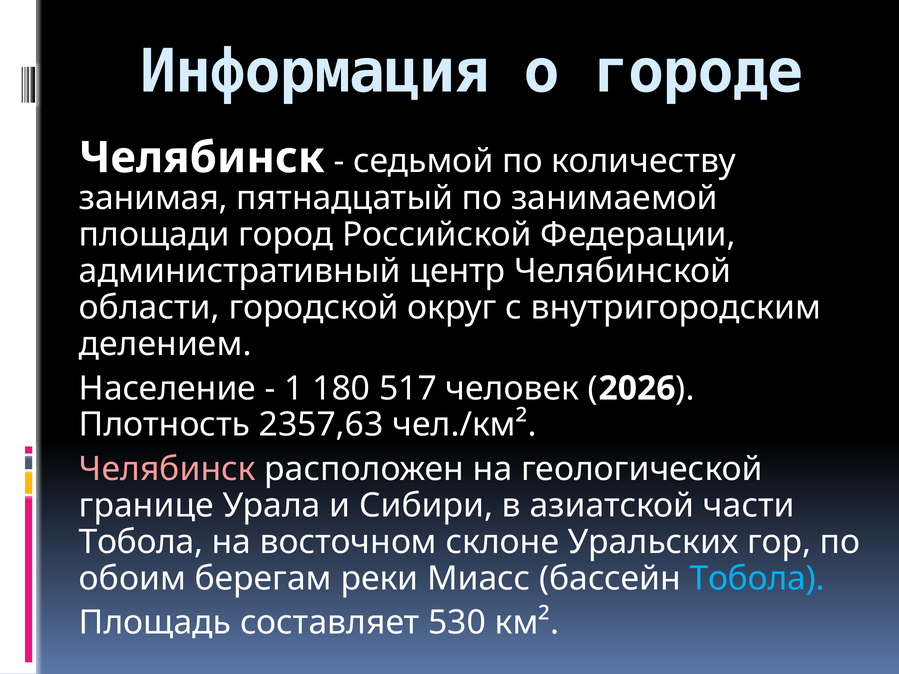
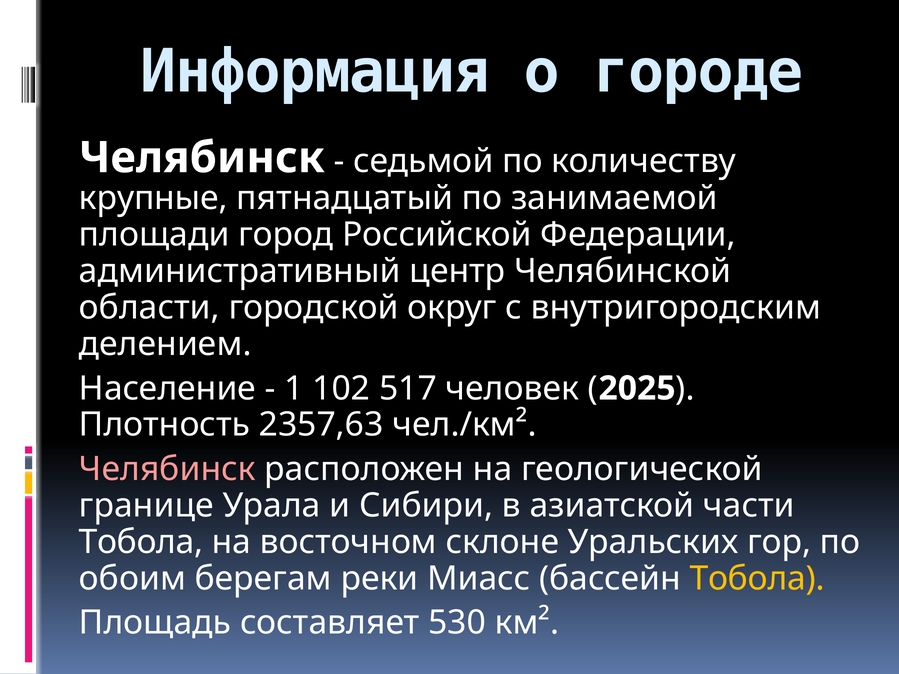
занимая: занимая -> крупные (153, 198)
180: 180 -> 102 (341, 389)
2026: 2026 -> 2025 (637, 389)
Тобола colour: light blue -> yellow (757, 579)
